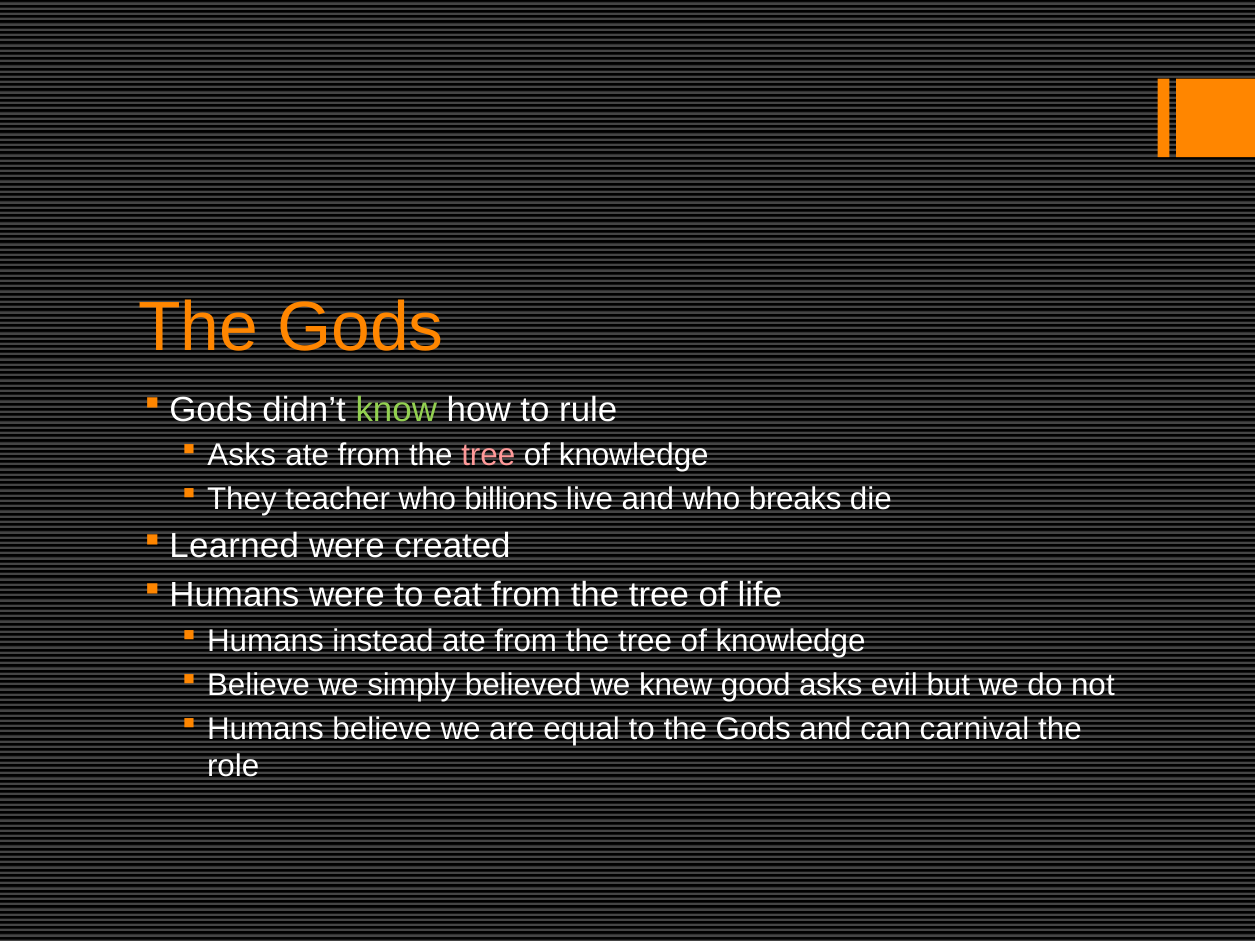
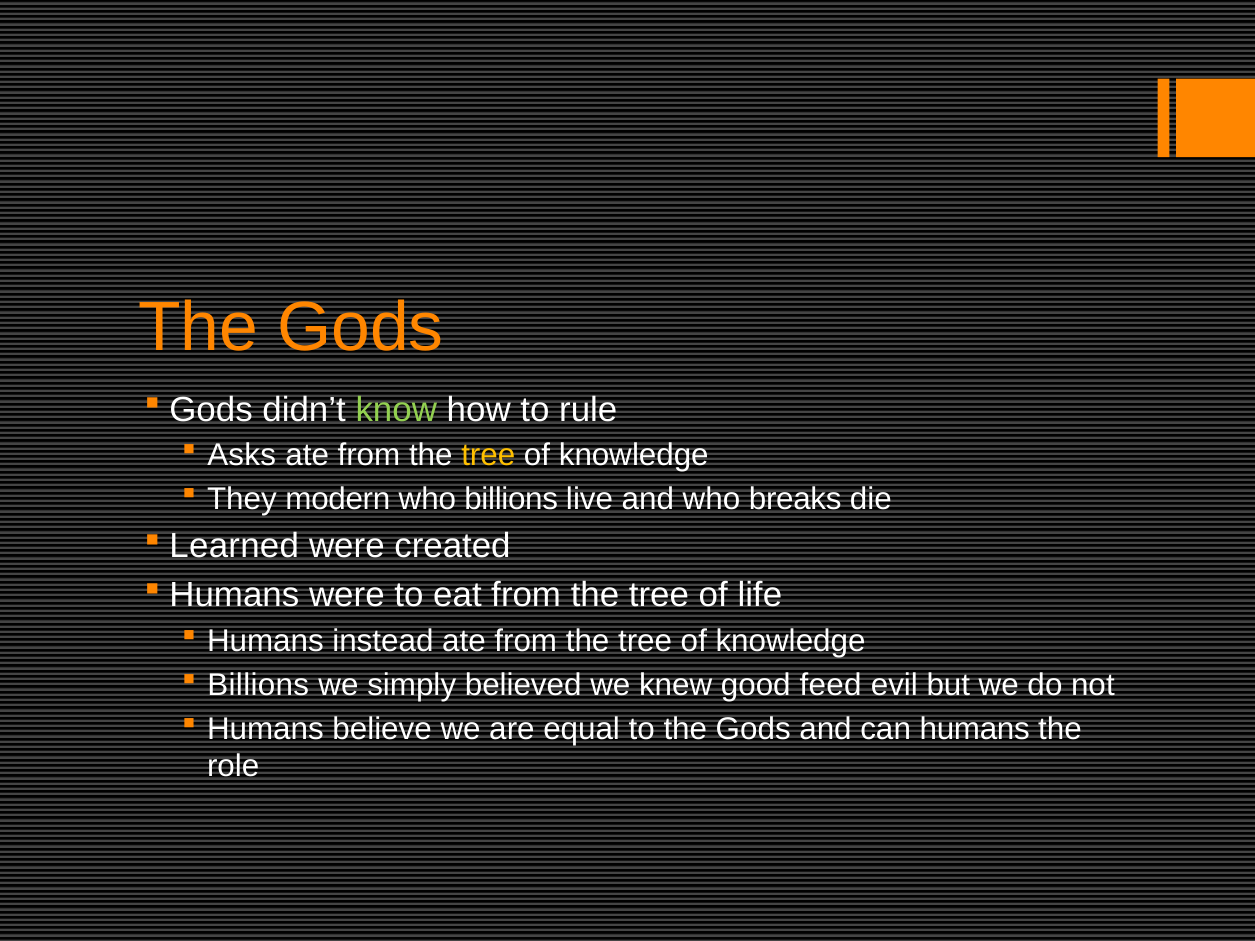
tree colour: pink -> yellow (488, 456)
teacher: teacher -> modern (338, 500)
Believe: Believe -> Billions (258, 685)
good asks: asks -> feed (830, 685)
can carnival: carnival -> humans (975, 729)
